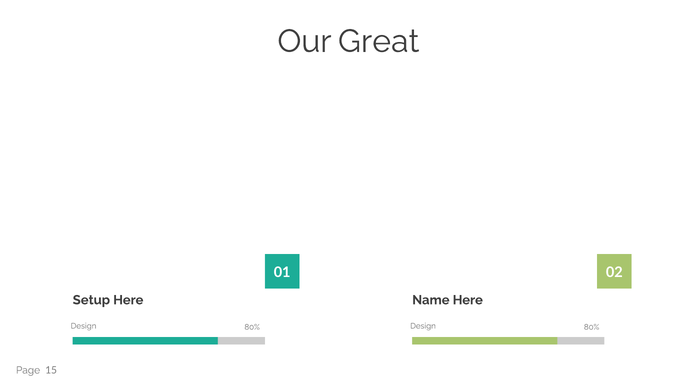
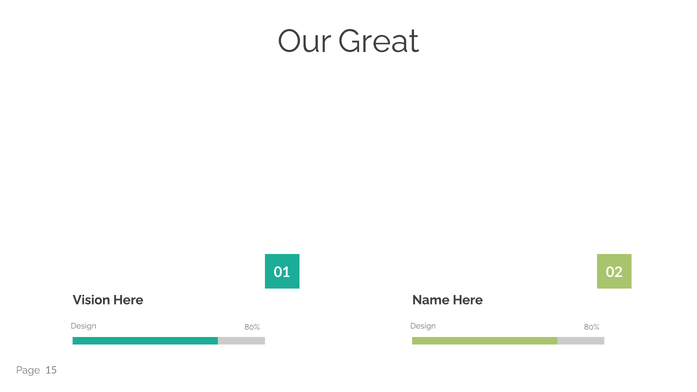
Setup: Setup -> Vision (91, 300)
